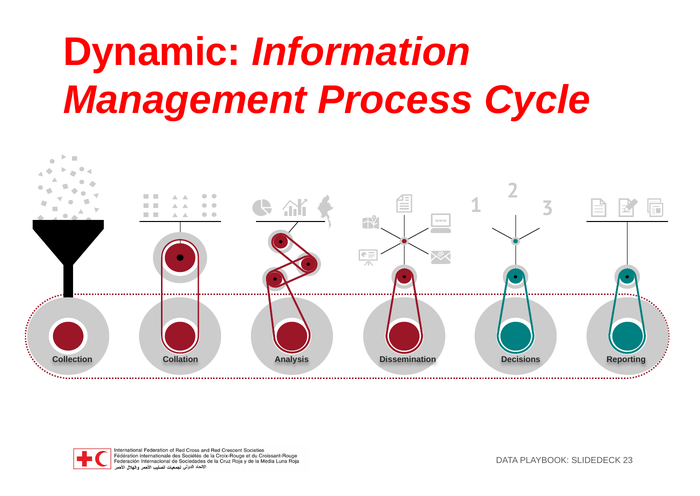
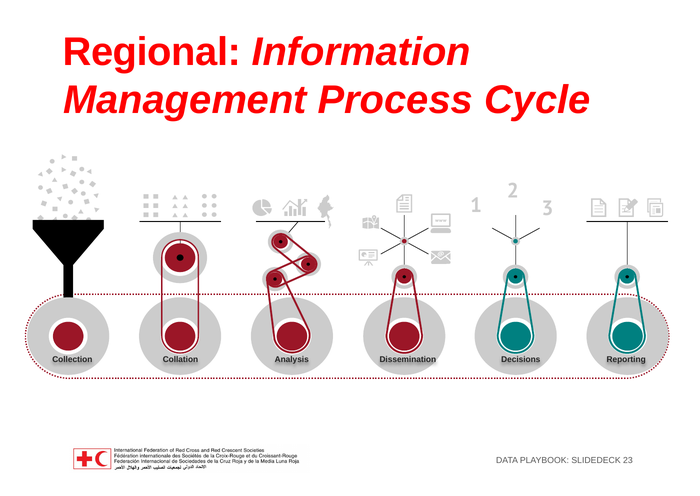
Dynamic: Dynamic -> Regional (152, 52)
